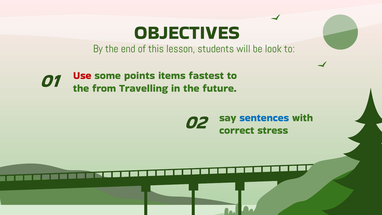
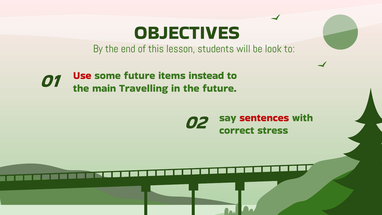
some points: points -> future (140, 76)
fastest: fastest -> instead (206, 76)
from: from -> main (104, 88)
sentences colour: blue -> red (264, 118)
